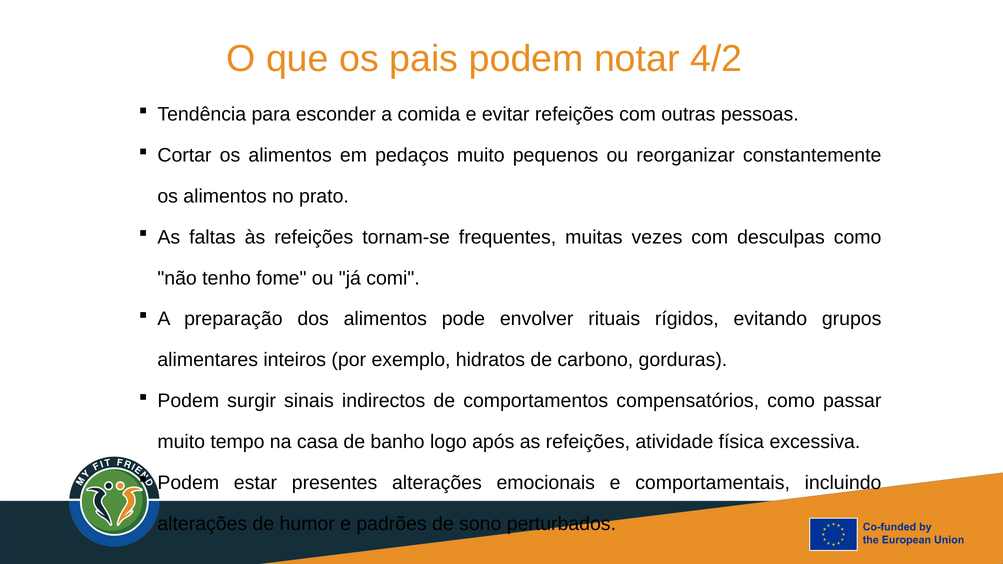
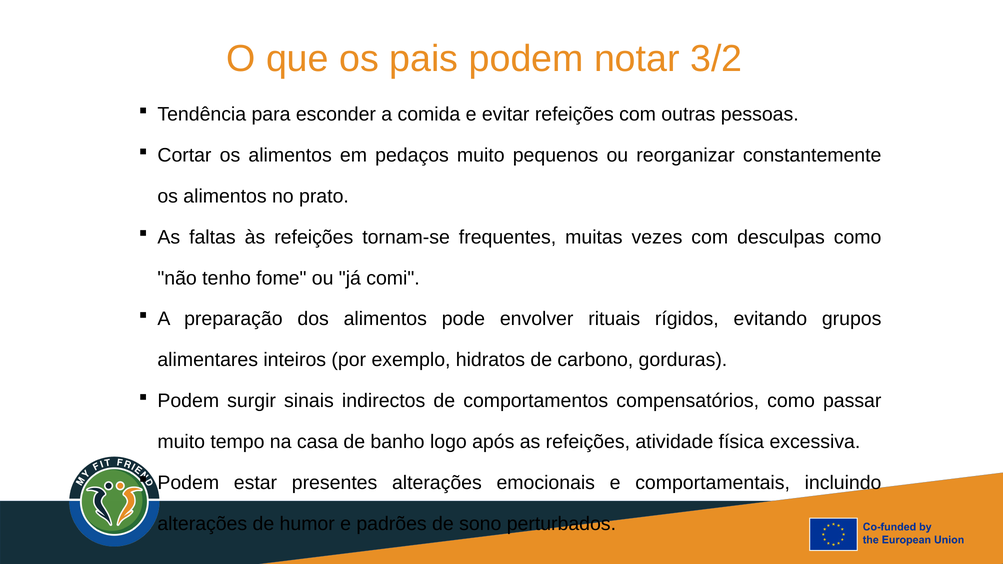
4/2: 4/2 -> 3/2 (716, 59)
